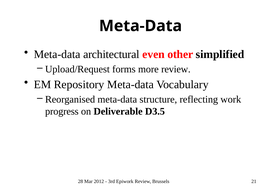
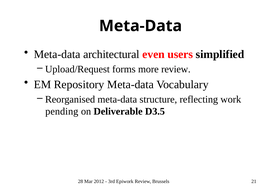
other: other -> users (180, 54)
progress: progress -> pending (62, 111)
